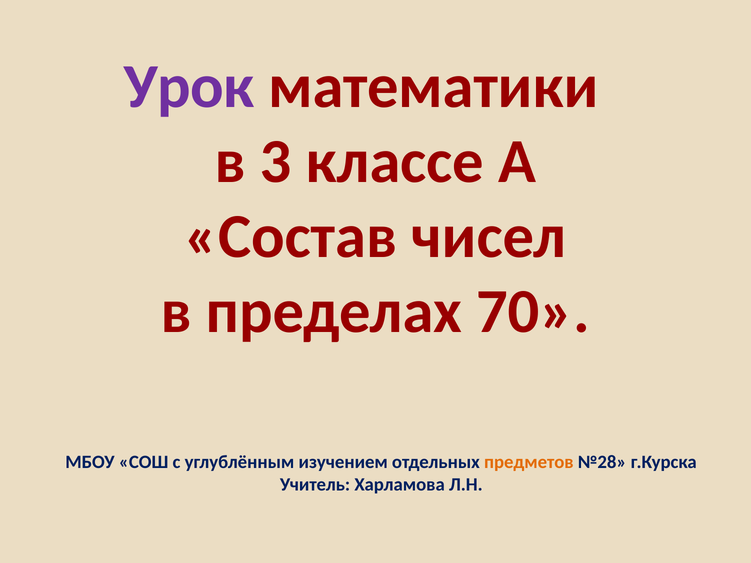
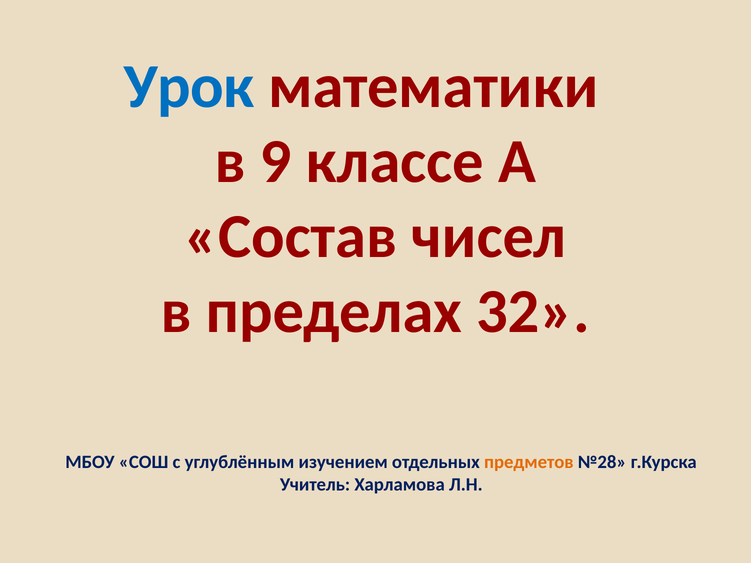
Урок colour: purple -> blue (189, 87)
3: 3 -> 9 (276, 162)
70: 70 -> 32 (533, 312)
